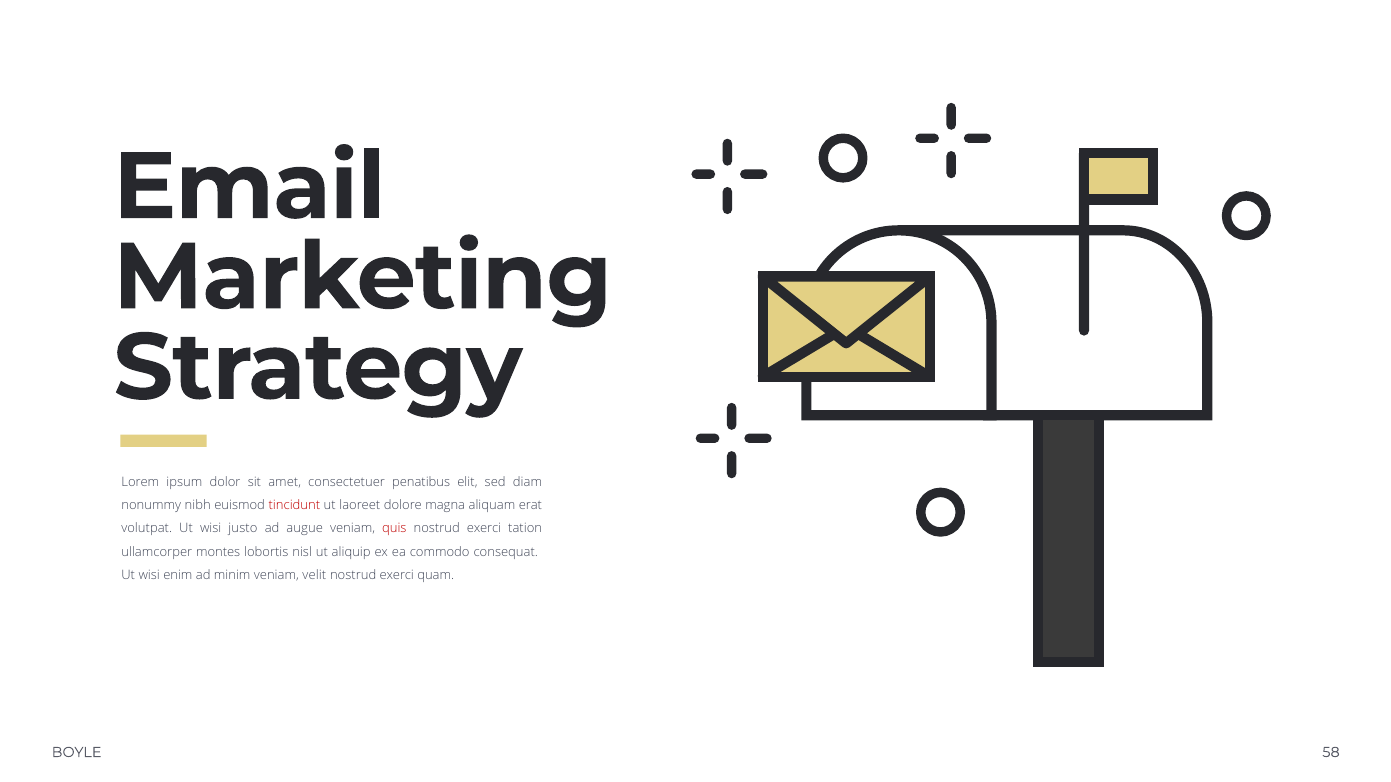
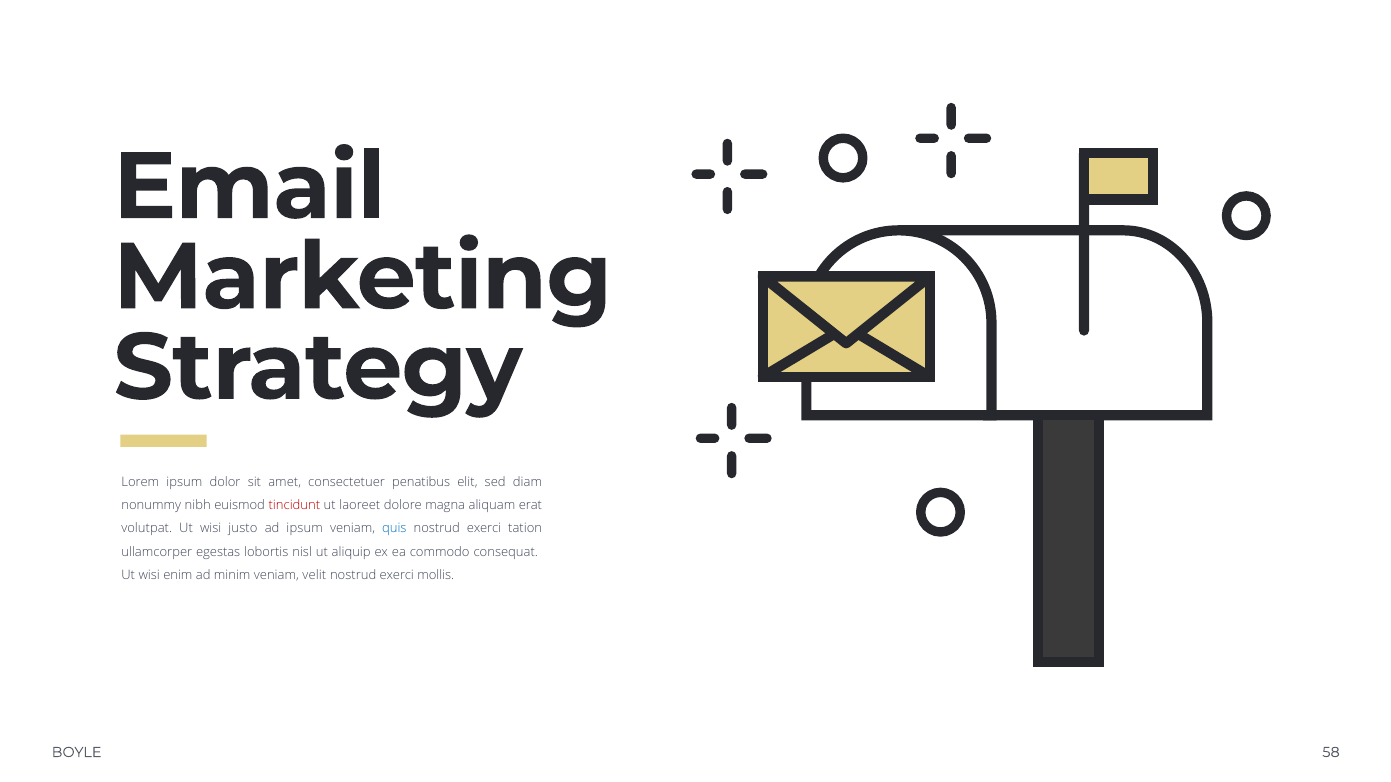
ad augue: augue -> ipsum (305, 529)
quis colour: red -> blue (394, 529)
montes: montes -> egestas (218, 552)
quam: quam -> mollis (436, 576)
